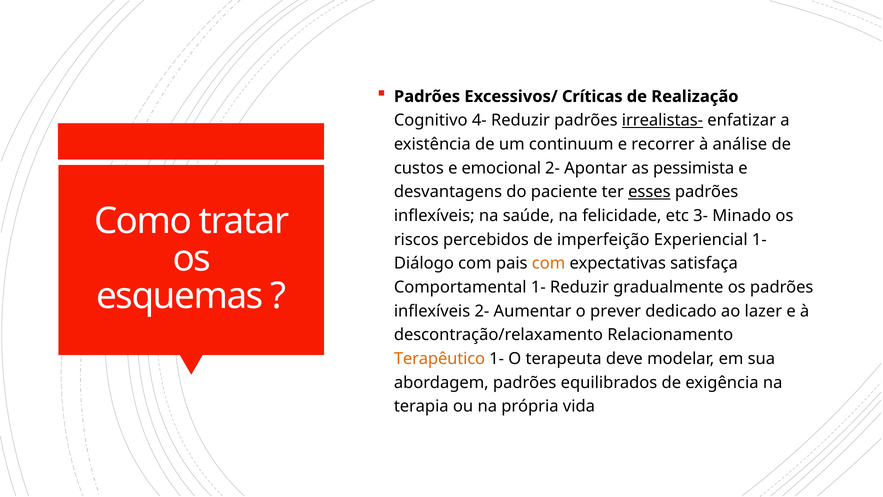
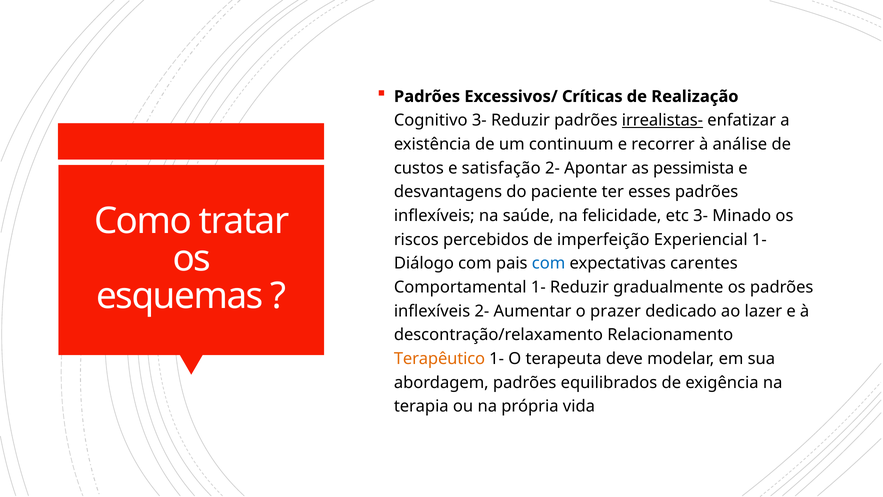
Cognitivo 4-: 4- -> 3- (479, 120)
emocional: emocional -> satisfação (501, 168)
esses underline: present -> none (649, 192)
com colour: orange -> blue (549, 263)
satisfaça: satisfaça -> carentes (704, 263)
prever: prever -> prazer (615, 311)
